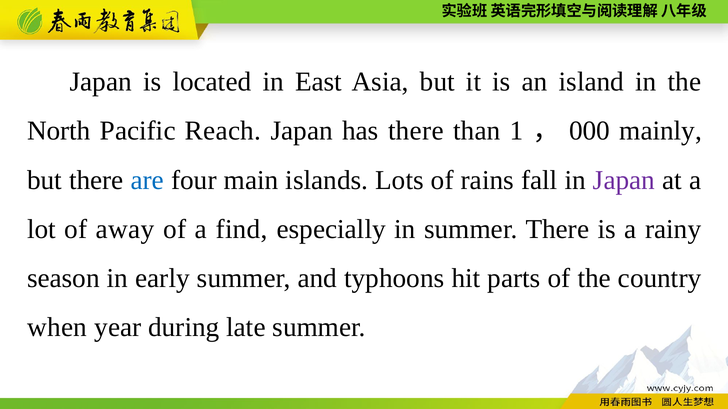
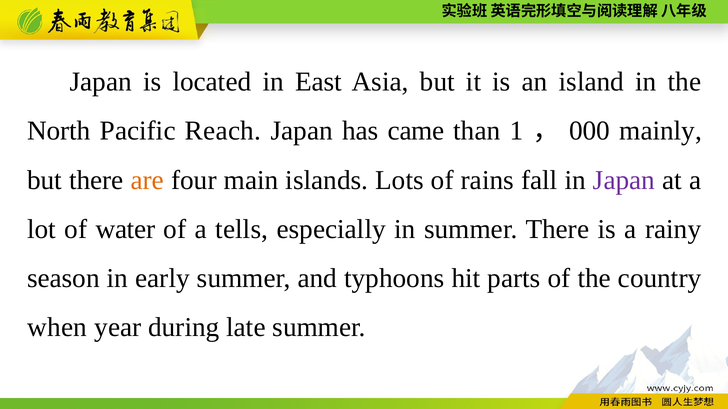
has there: there -> came (416, 131)
are colour: blue -> orange (147, 180)
away: away -> water (125, 229)
find: find -> tells (242, 229)
